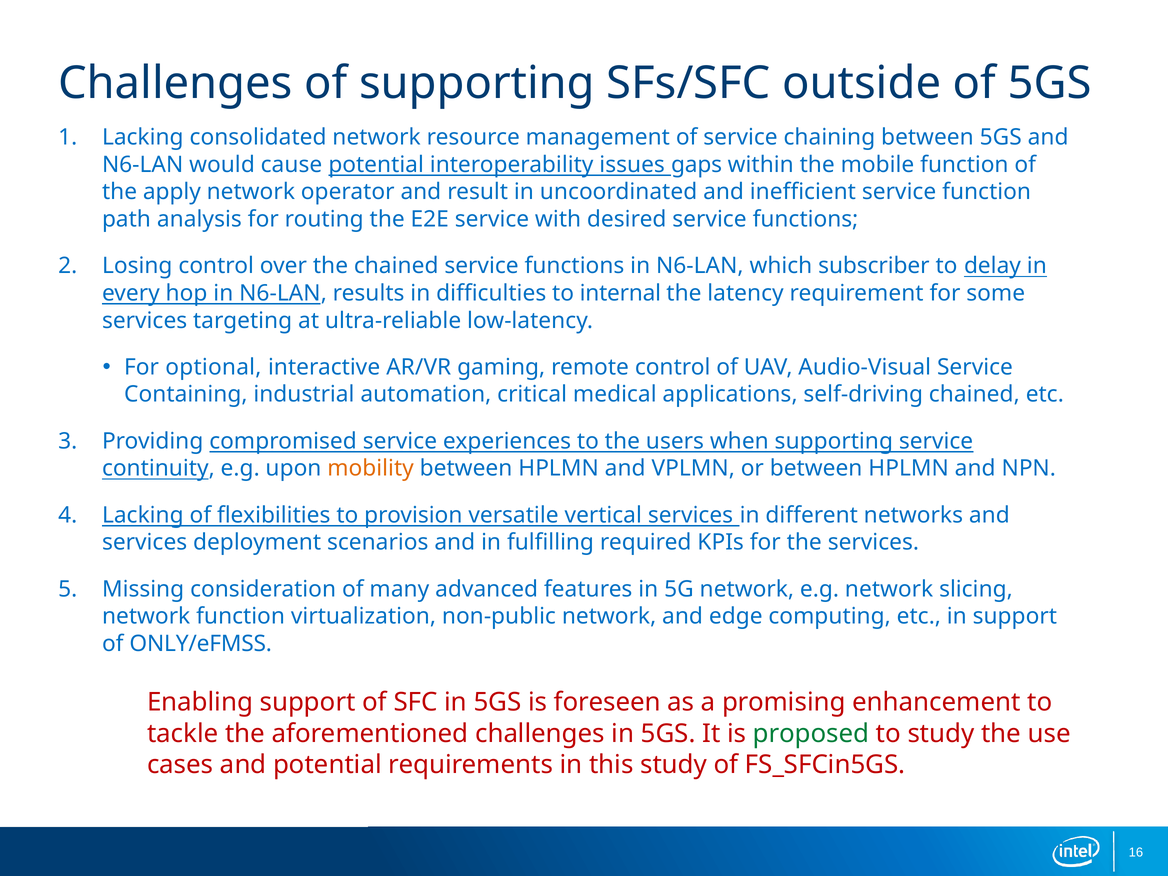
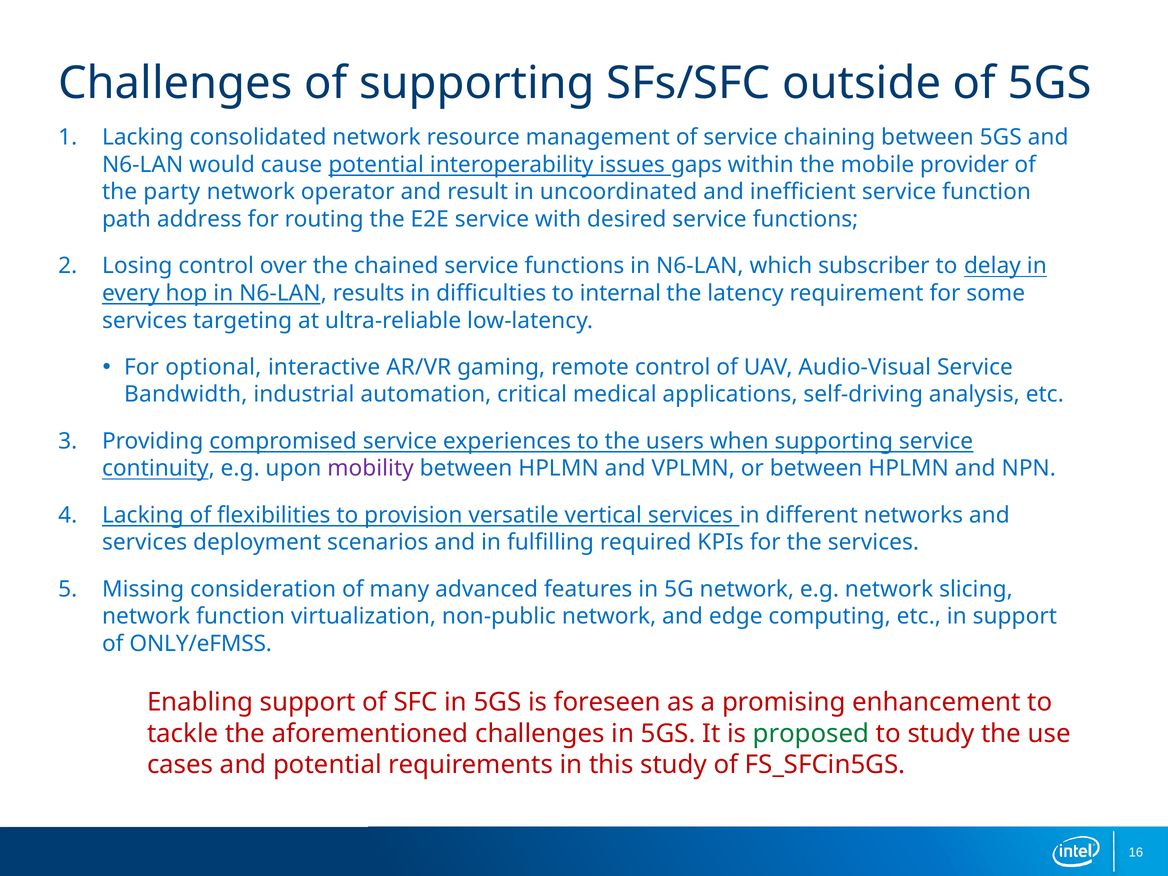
mobile function: function -> provider (964, 165)
apply: apply -> party (172, 192)
analysis: analysis -> address (199, 219)
Containing: Containing -> Bandwidth (186, 394)
self-driving chained: chained -> analysis (974, 394)
mobility colour: orange -> purple (371, 468)
